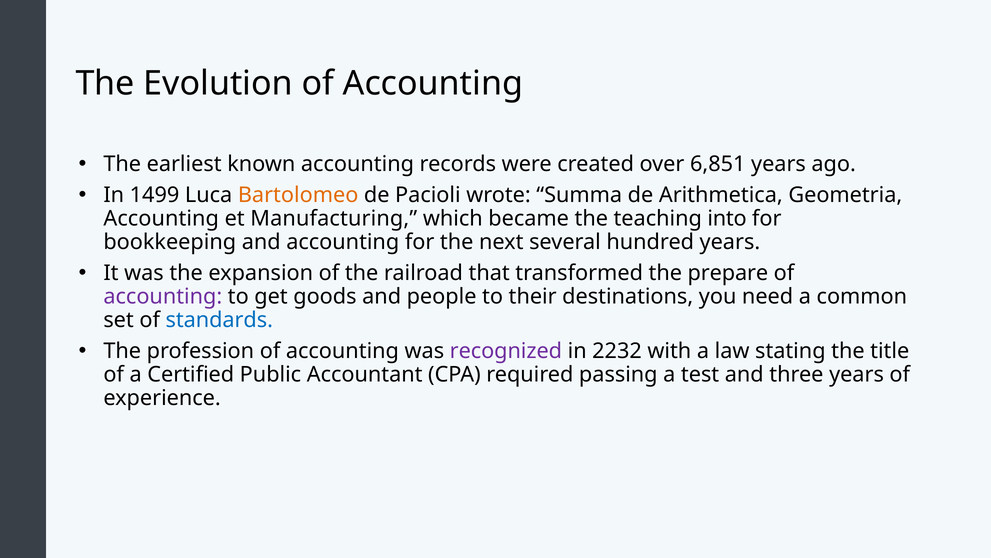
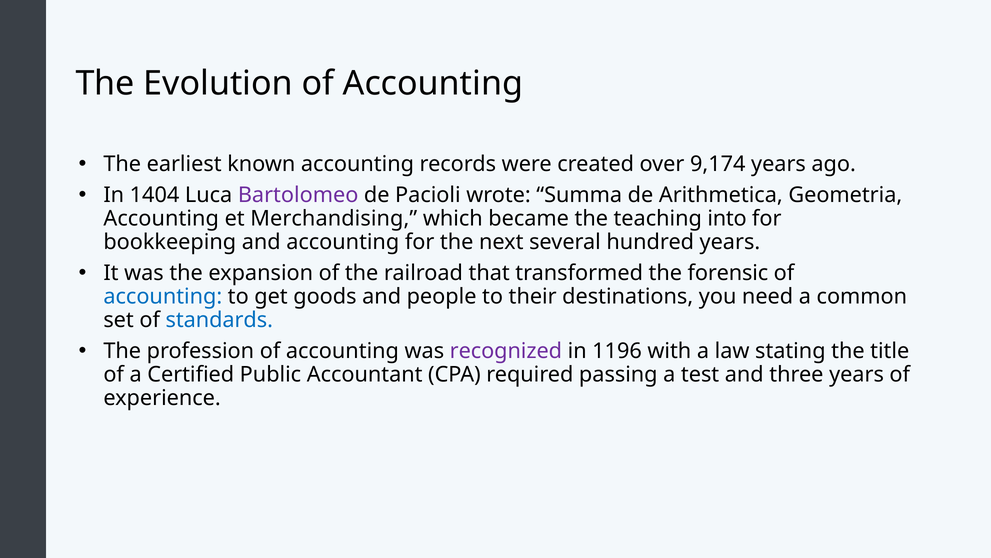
6,851: 6,851 -> 9,174 (718, 164)
1499: 1499 -> 1404 (155, 195)
Bartolomeo colour: orange -> purple (298, 195)
Manufacturing: Manufacturing -> Merchandising (334, 218)
prepare: prepare -> forensic (728, 273)
accounting colour: purple -> blue (163, 296)
2232: 2232 -> 1196 (617, 351)
